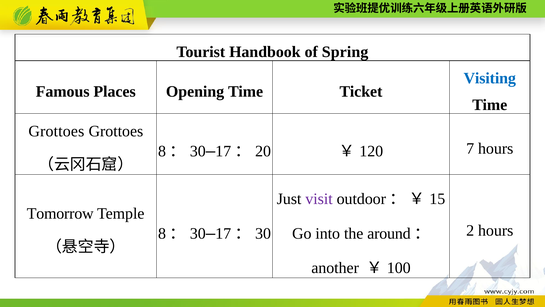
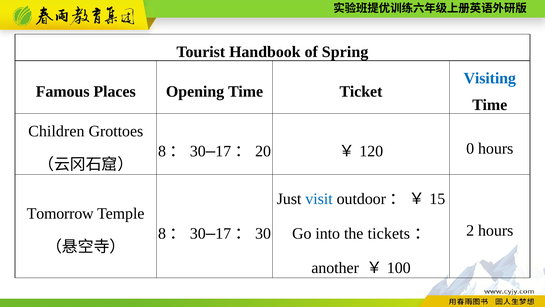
Grottoes: Grottoes -> Children (56, 131)
7: 7 -> 0 (470, 148)
visit colour: purple -> blue (319, 199)
around: around -> tickets (389, 233)
